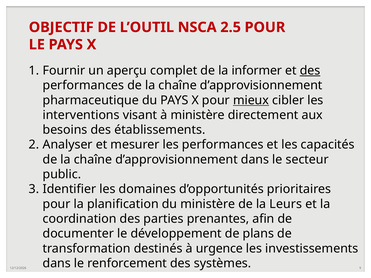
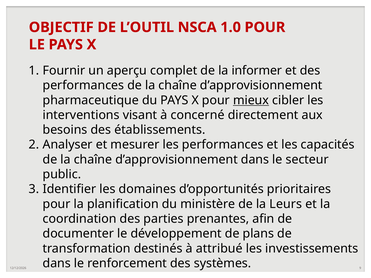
2.5: 2.5 -> 1.0 (231, 27)
des underline: present -> none (310, 71)
à ministère: ministère -> concerné (198, 115)
urgence: urgence -> attribué (219, 249)
